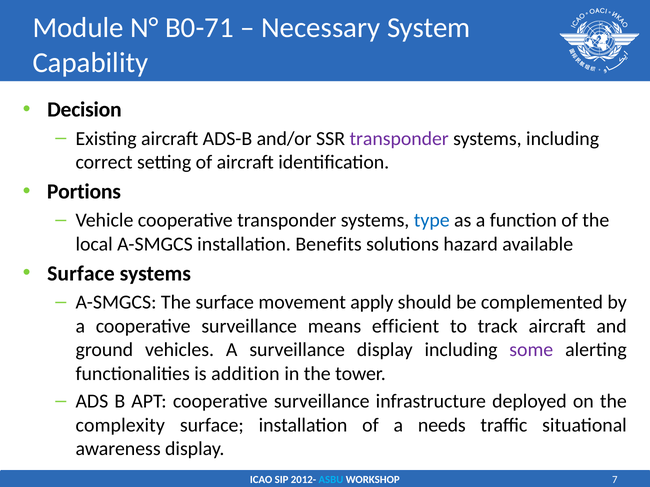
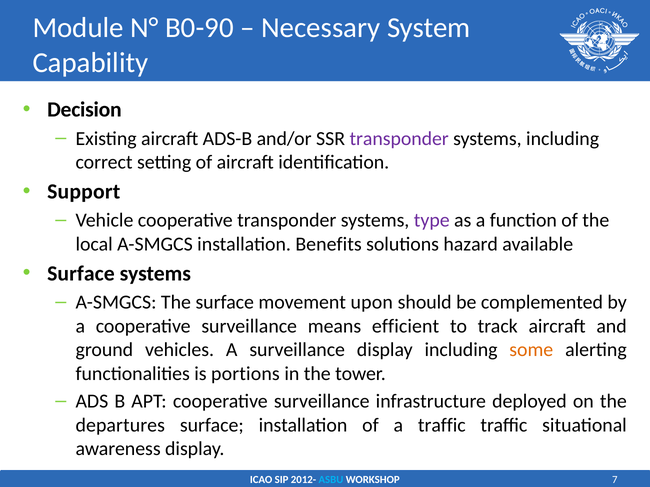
B0-71: B0-71 -> B0-90 (199, 28)
Portions: Portions -> Support (84, 192)
type colour: blue -> purple (432, 221)
apply: apply -> upon (372, 302)
some colour: purple -> orange (531, 350)
addition: addition -> portions (245, 374)
complexity: complexity -> departures (120, 426)
a needs: needs -> traffic (442, 426)
